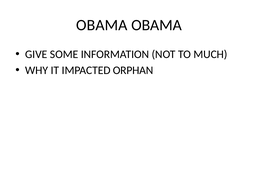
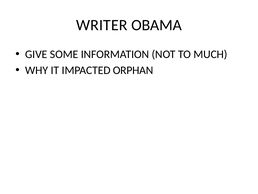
OBAMA: OBAMA -> WRITER (102, 25)
